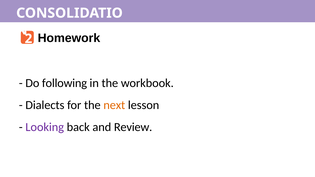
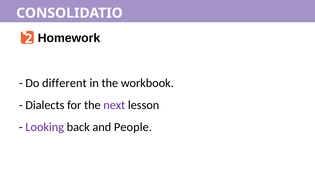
following: following -> different (64, 83)
next colour: orange -> purple (114, 105)
Review: Review -> People (133, 127)
